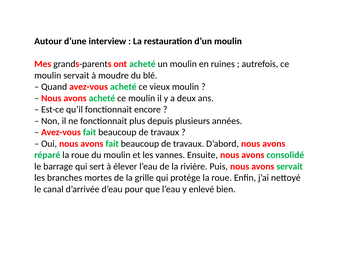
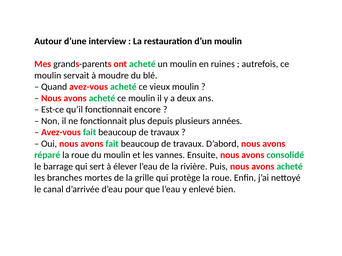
Puis nous avons servait: servait -> acheté (290, 167)
